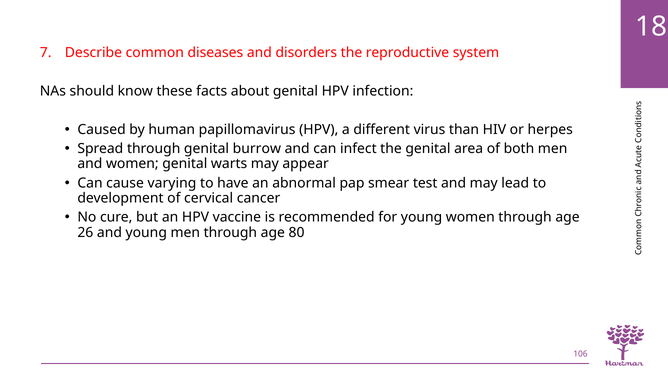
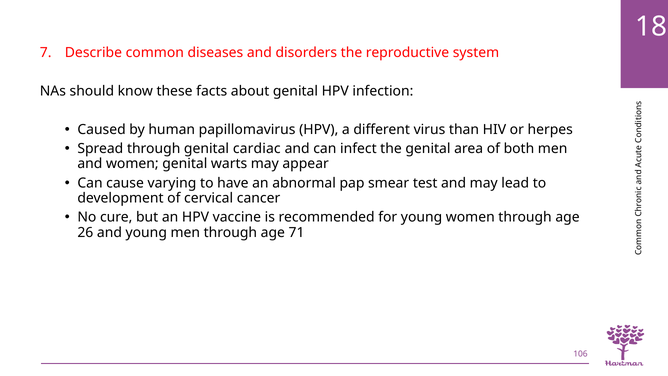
burrow: burrow -> cardiac (257, 149)
80: 80 -> 71 (297, 232)
